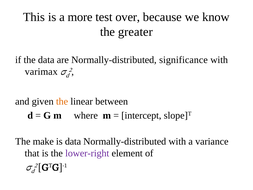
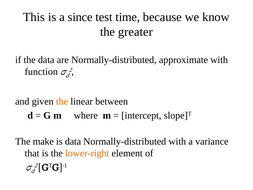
more: more -> since (80, 17)
over: over -> time (128, 17)
significance: significance -> approximate (184, 60)
varimax: varimax -> function (41, 72)
lower-right colour: purple -> orange (87, 153)
